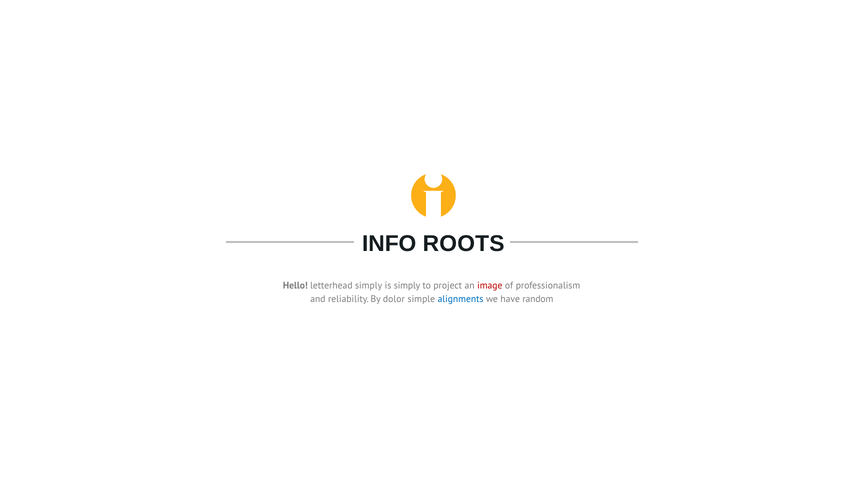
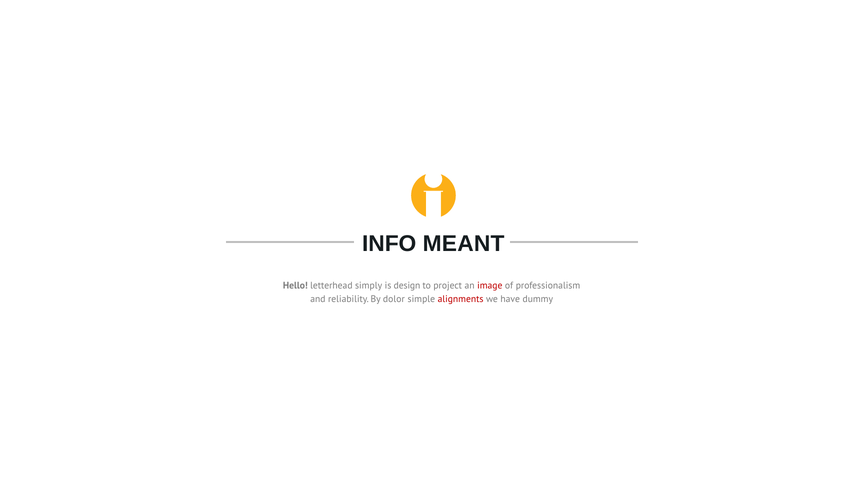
ROOTS: ROOTS -> MEANT (464, 244)
is simply: simply -> design (407, 285)
alignments colour: blue -> red (461, 299)
random: random -> dummy (538, 299)
